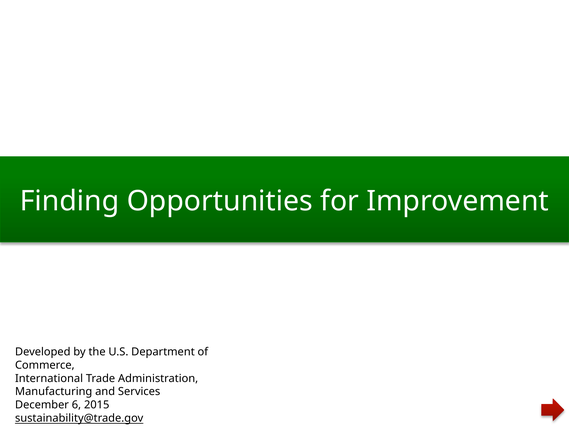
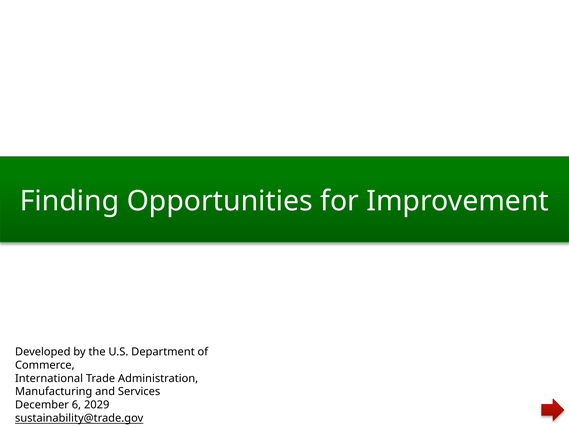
2015: 2015 -> 2029 (97, 405)
